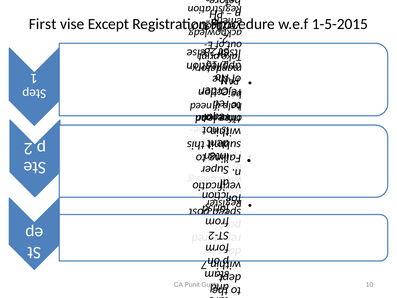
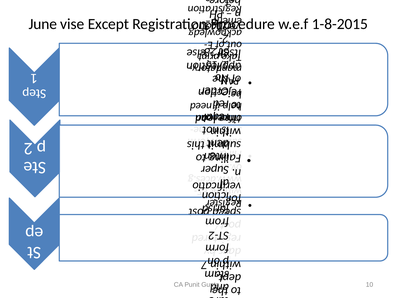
First: First -> June (43, 24)
1-5-2015: 1-5-2015 -> 1-8-2015 (340, 24)
